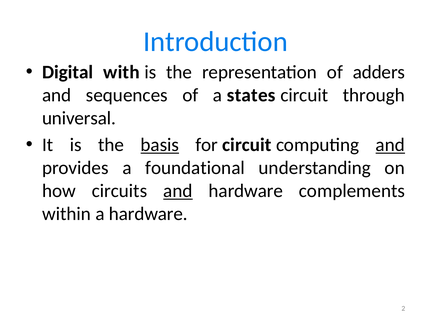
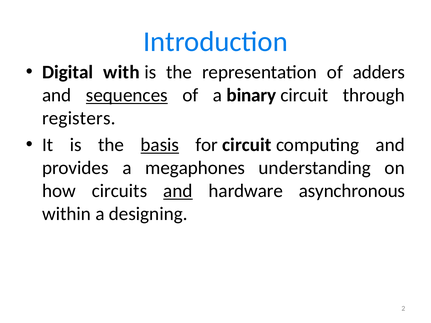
sequences underline: none -> present (127, 95)
states: states -> binary (251, 95)
universal: universal -> registers (79, 118)
and underline: present -> none (390, 145)
foundational: foundational -> megaphones (195, 168)
complements: complements -> asynchronous (352, 191)
a hardware: hardware -> designing (148, 214)
